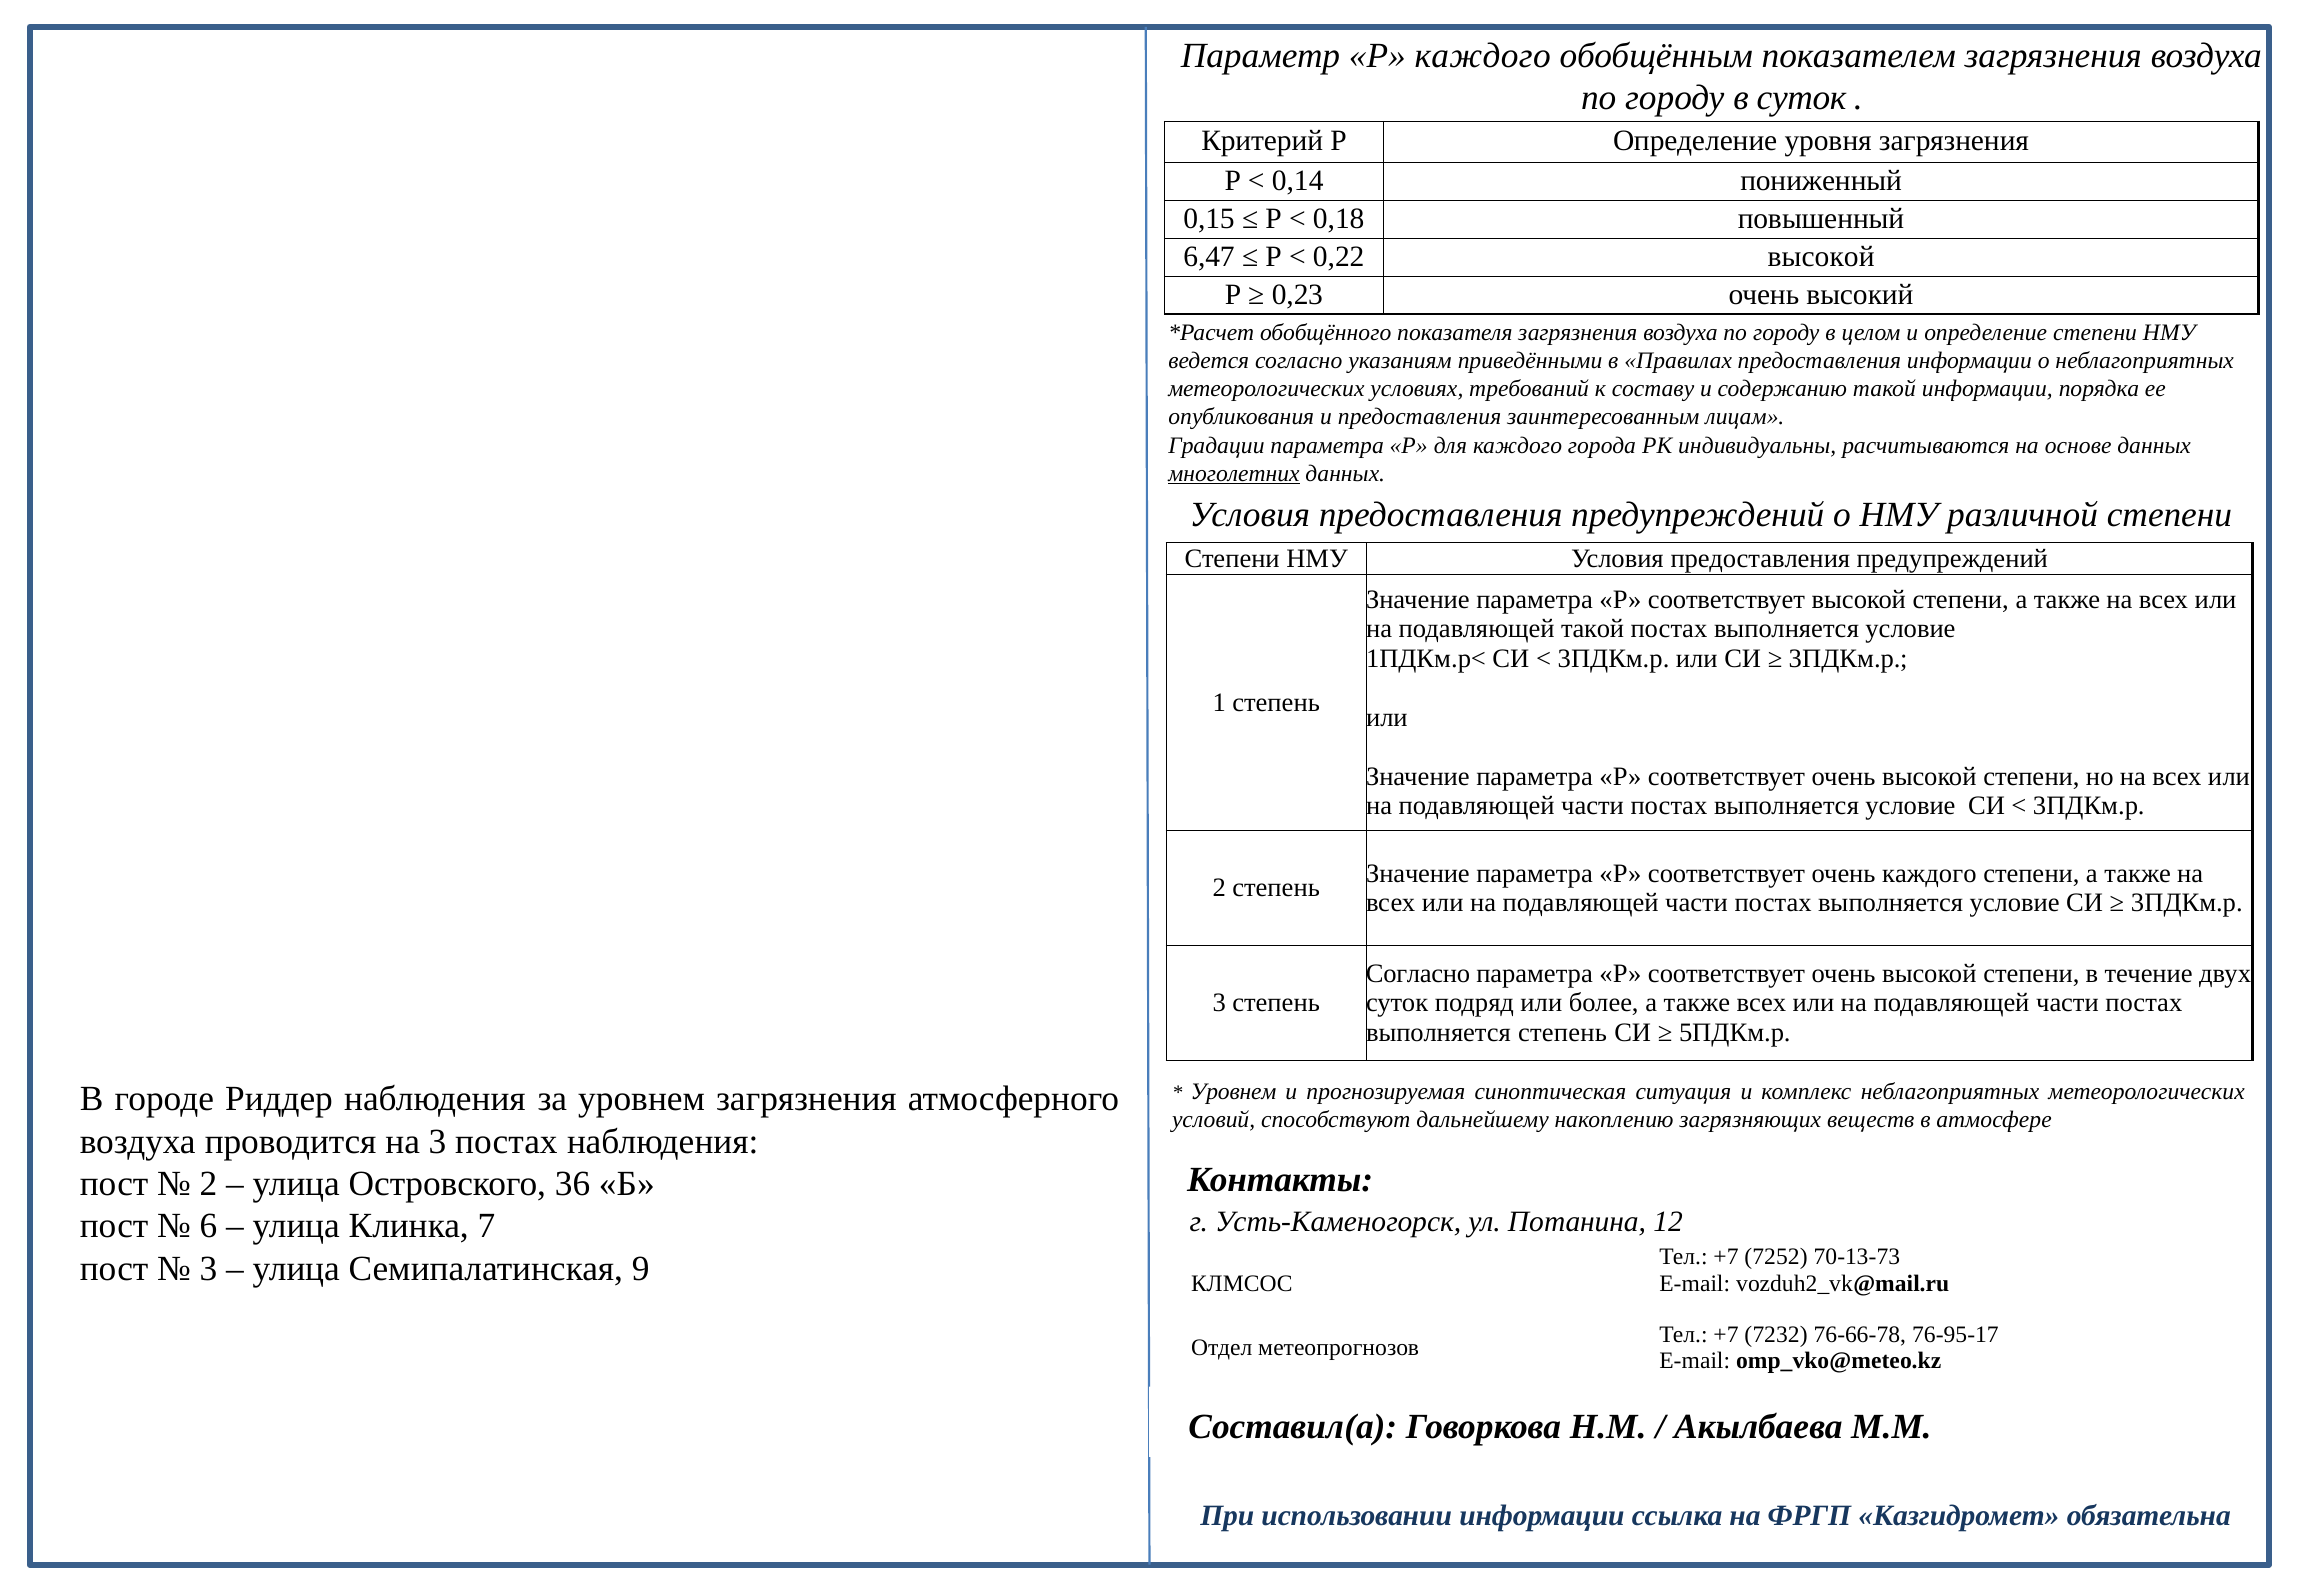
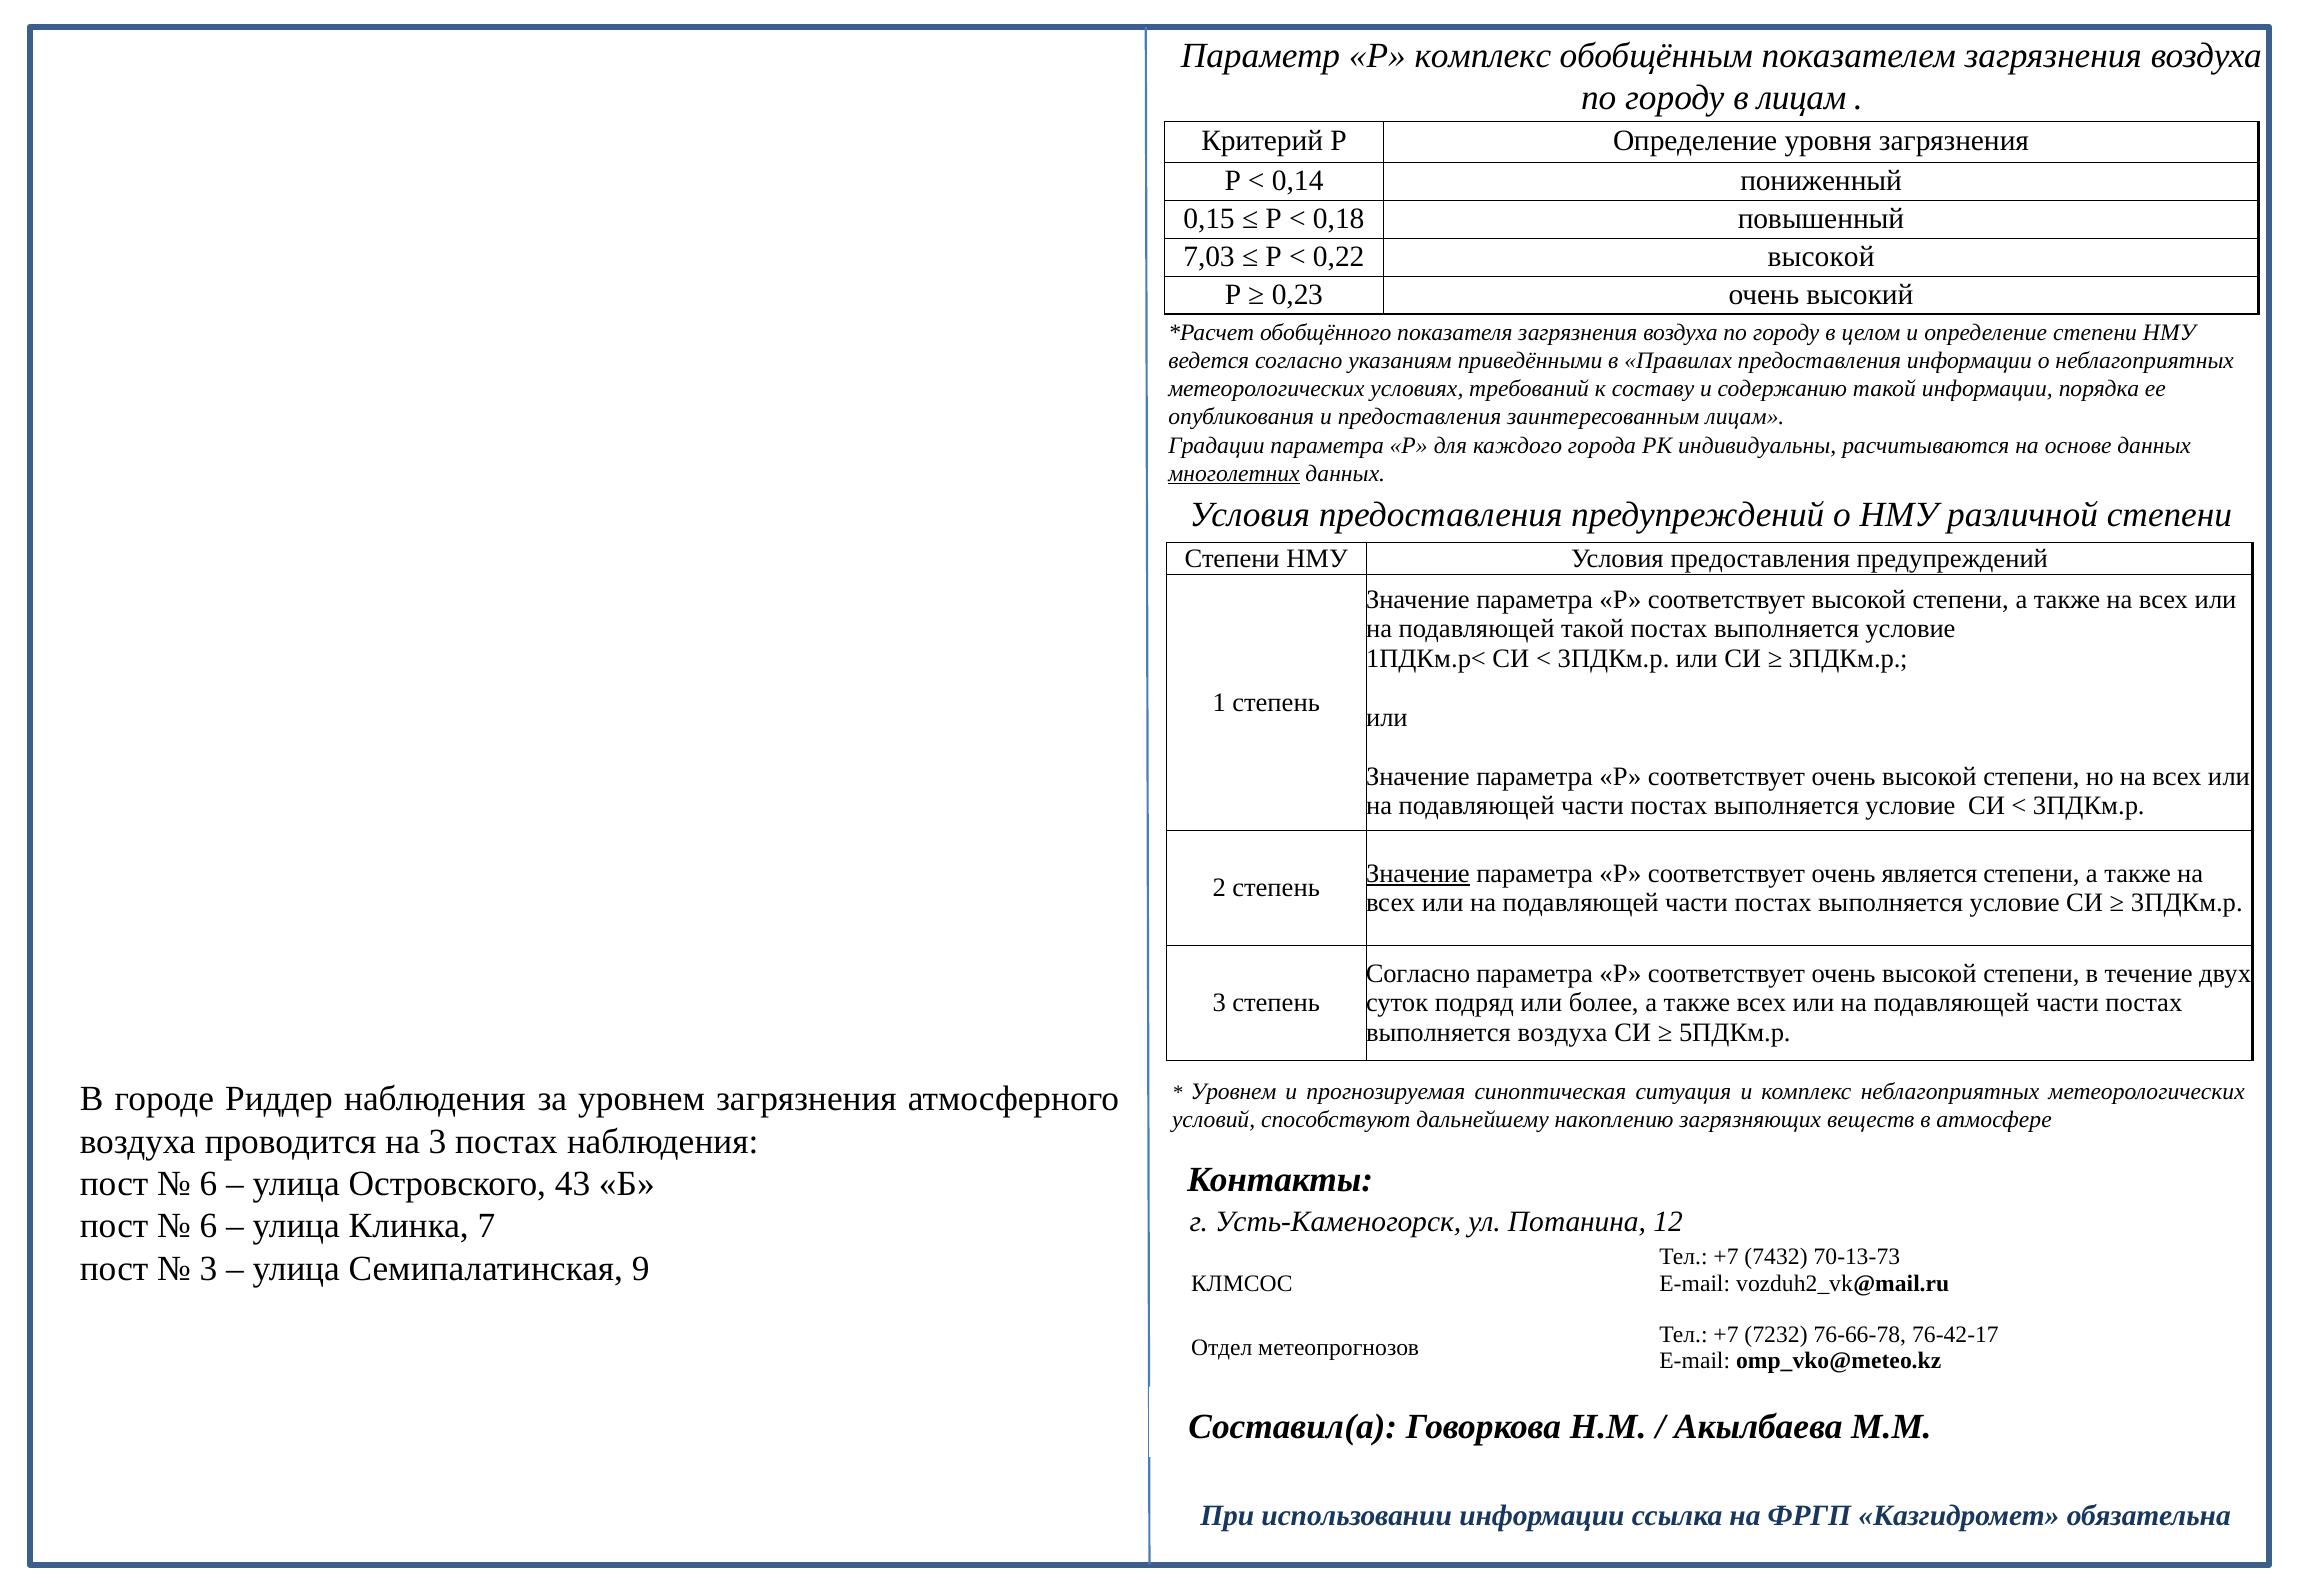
Р каждого: каждого -> комплекс (1483, 55)
в суток: суток -> лицам (1802, 98)
6,47: 6,47 -> 7,03 (1209, 257)
Значение underline: none -> present (1418, 873)
очень каждого: каждого -> является (1929, 873)
выполняется степень: степень -> воздуха (1563, 1032)
2: 2 -> 6 (208, 1184)
36: 36 -> 43 (573, 1184)
7252: 7252 -> 7432 (1776, 1257)
76-95-17: 76-95-17 -> 76-42-17 (1955, 1335)
